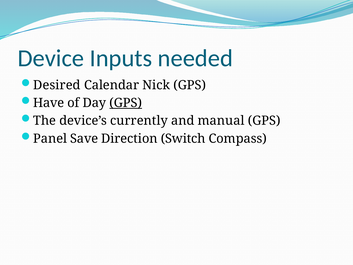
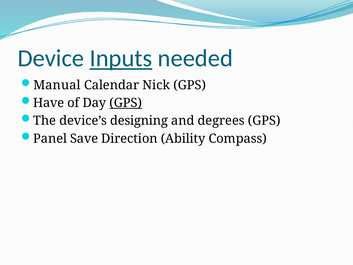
Inputs underline: none -> present (121, 58)
Desired: Desired -> Manual (57, 85)
currently: currently -> designing (139, 121)
manual: manual -> degrees (221, 121)
Switch: Switch -> Ability (183, 138)
